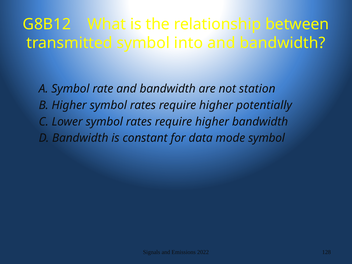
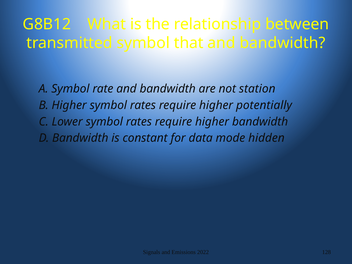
into: into -> that (189, 43)
mode symbol: symbol -> hidden (266, 138)
